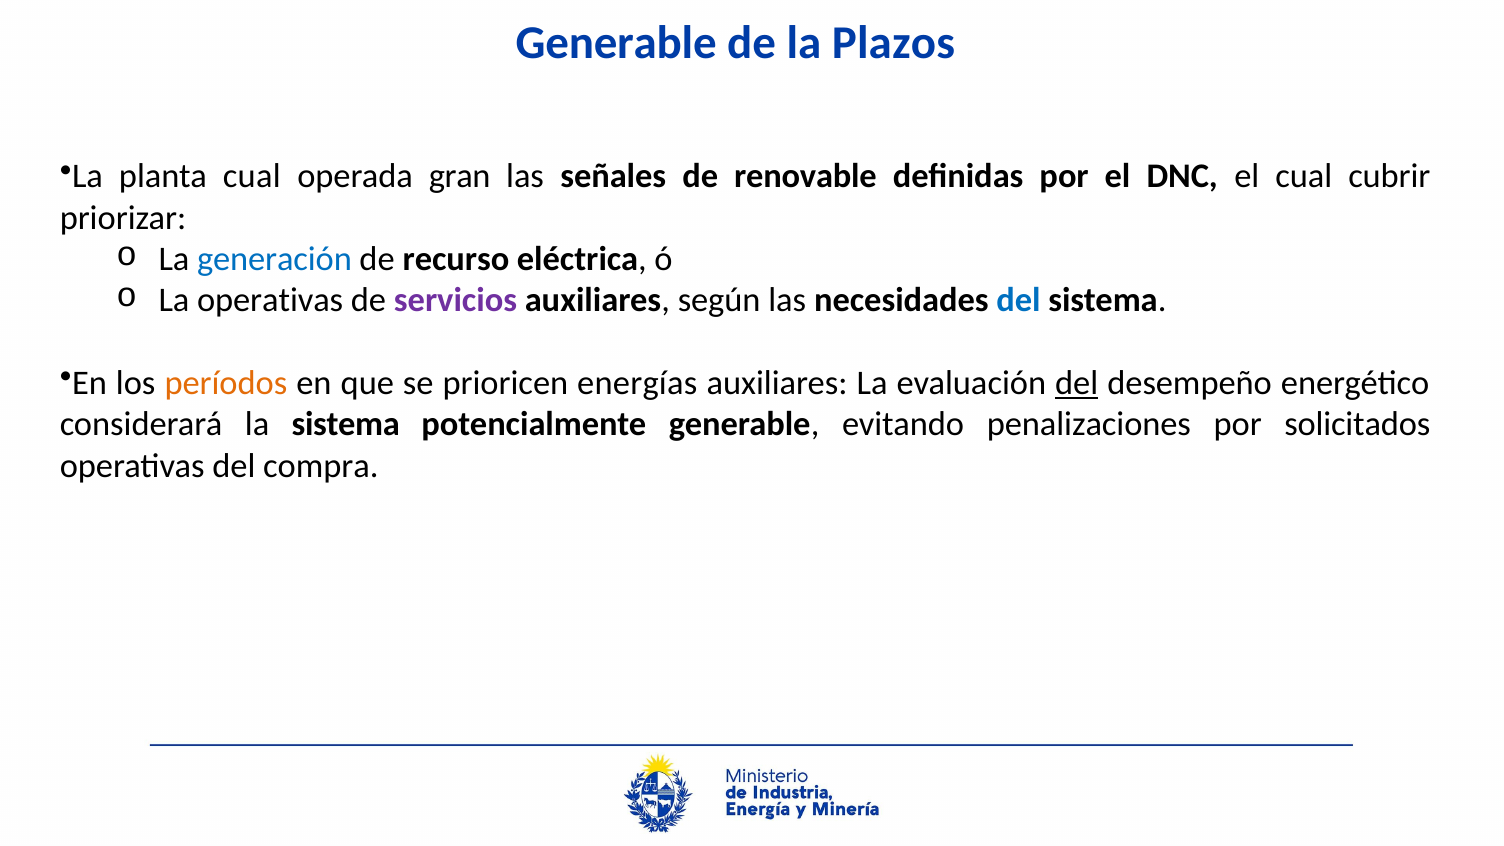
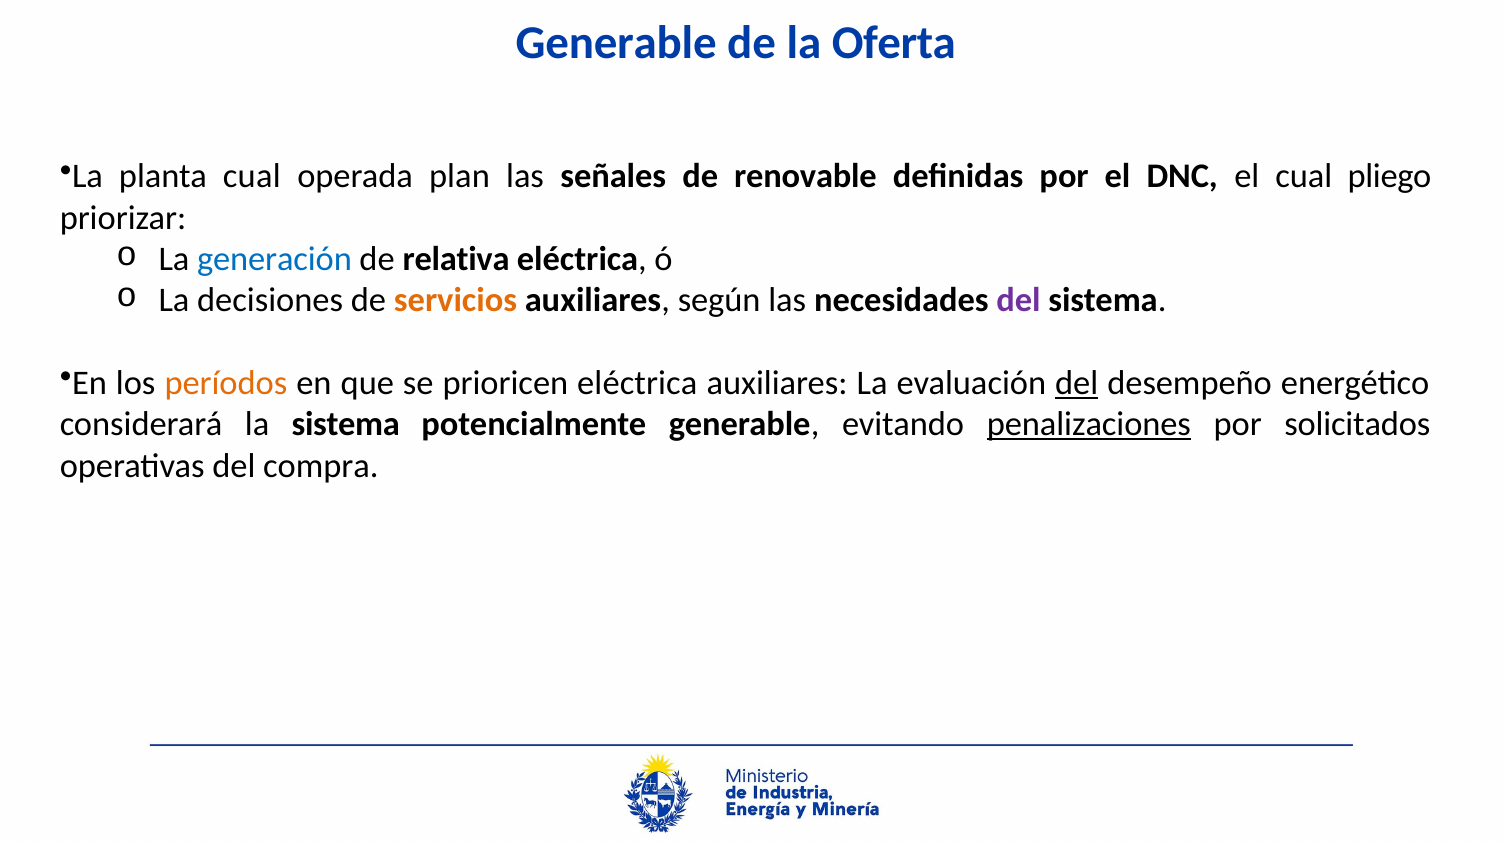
Plazos: Plazos -> Oferta (894, 43)
gran: gran -> plan (459, 176)
cubrir: cubrir -> pliego (1389, 176)
recurso: recurso -> relativa (456, 259)
La operativas: operativas -> decisiones (270, 300)
servicios colour: purple -> orange (456, 300)
del colour: blue -> purple (1018, 300)
prioricen energías: energías -> eléctrica (637, 383)
penalizaciones underline: none -> present (1089, 424)
